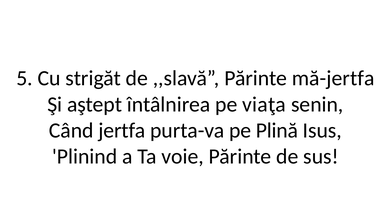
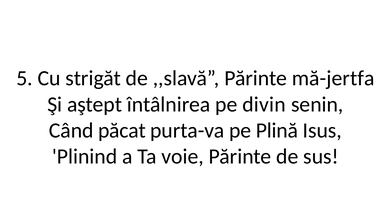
viaţa: viaţa -> divin (264, 104)
jertfa: jertfa -> păcat (122, 130)
